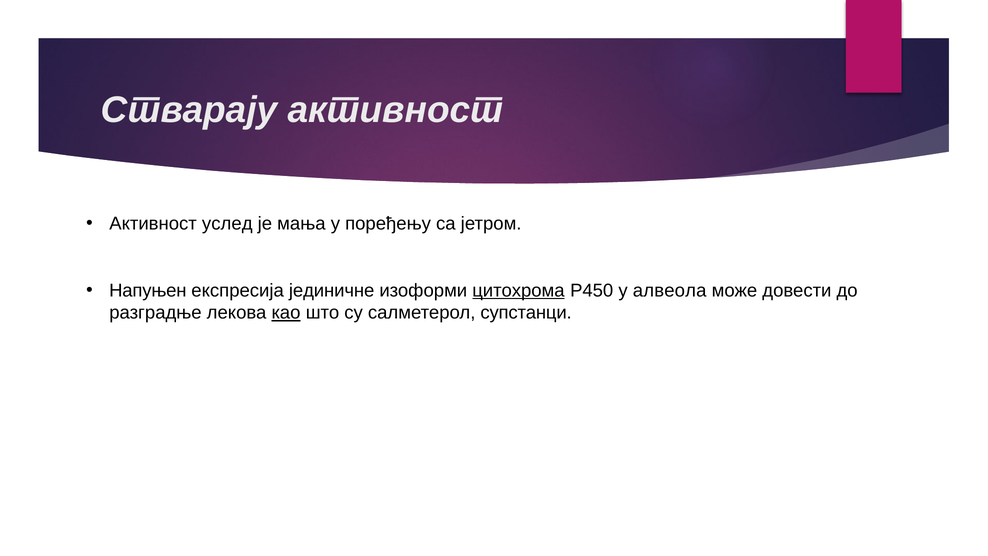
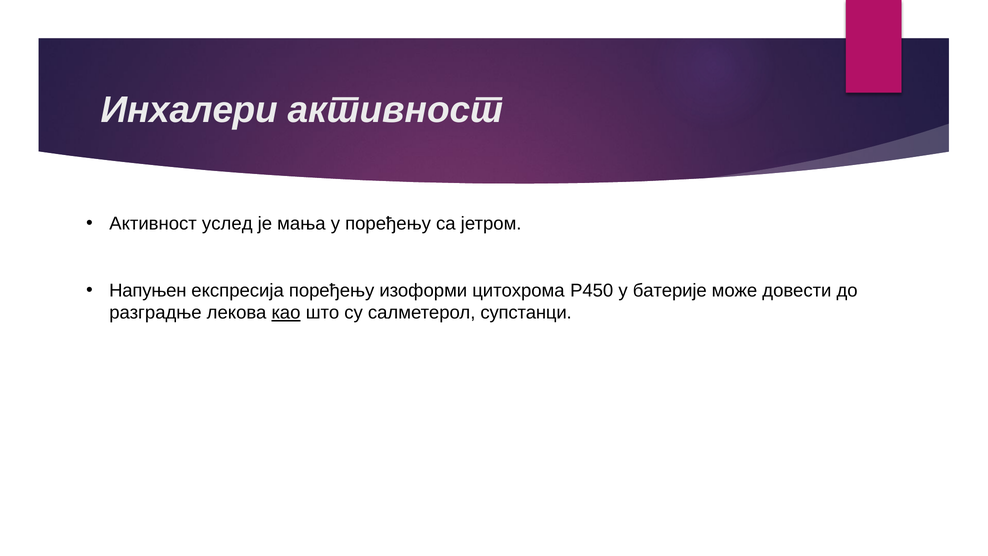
Стварају: Стварају -> Инхалери (189, 110)
експресија јединичне: јединичне -> поређењу (332, 290)
цитохрома underline: present -> none (518, 290)
алвеола: алвеола -> батерије (670, 290)
